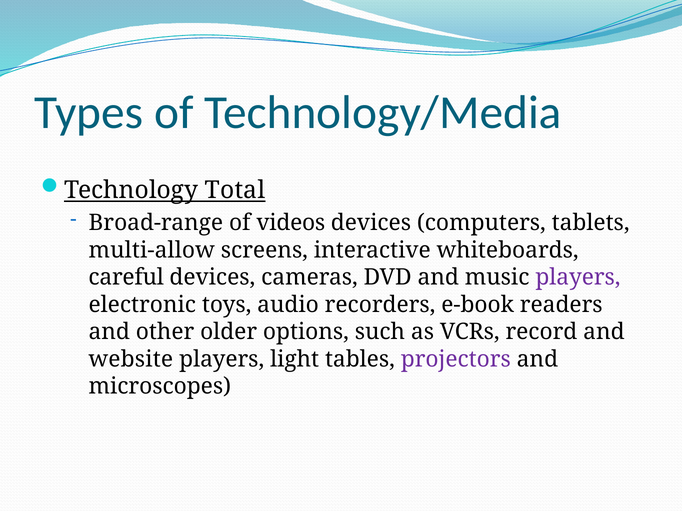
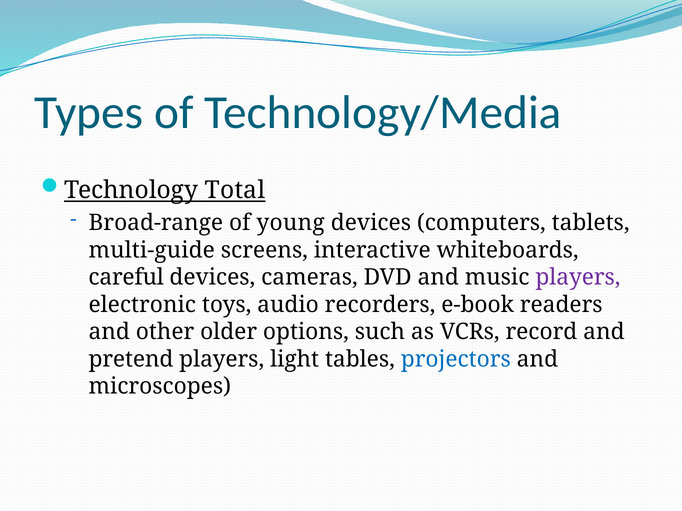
videos: videos -> young (291, 223)
multi-allow: multi-allow -> multi-guide (152, 250)
website: website -> pretend (131, 360)
projectors colour: purple -> blue (456, 360)
